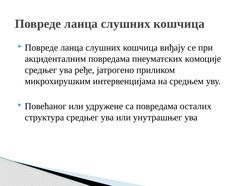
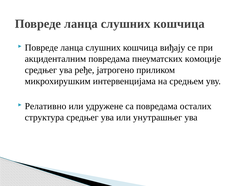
Повећаног: Повећаног -> Релативно (46, 106)
